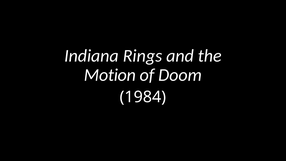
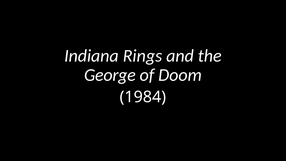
Motion: Motion -> George (110, 75)
